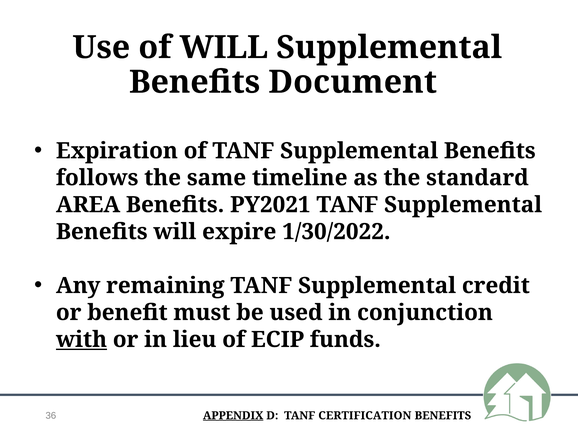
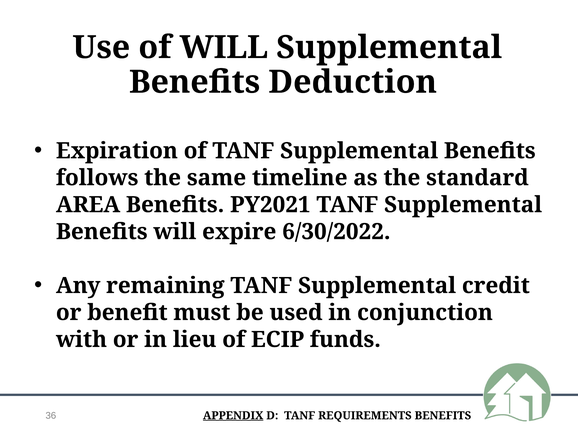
Document: Document -> Deduction (353, 82)
1/30/2022: 1/30/2022 -> 6/30/2022 (336, 232)
with underline: present -> none (81, 340)
CERTIFICATION: CERTIFICATION -> REQUIREMENTS (365, 416)
